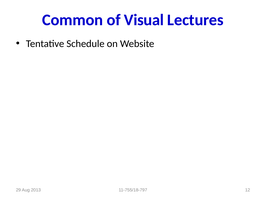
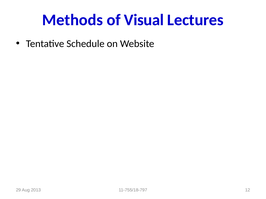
Common: Common -> Methods (73, 20)
